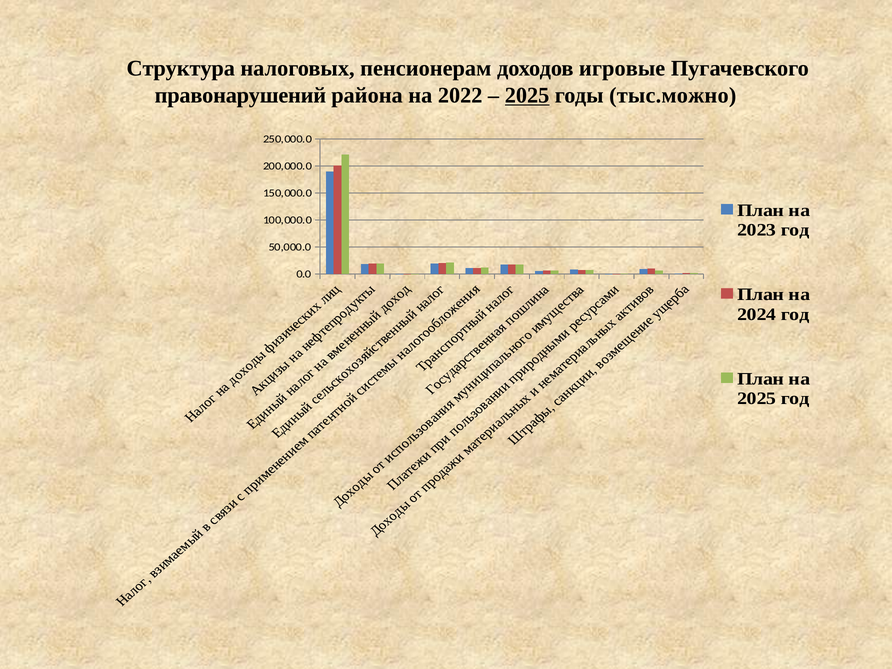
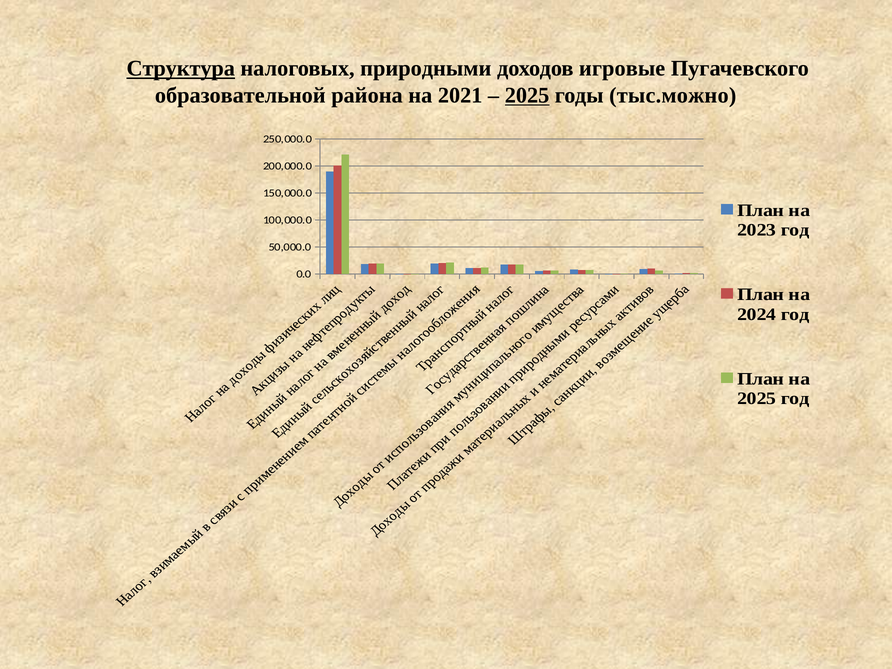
Структура underline: none -> present (181, 69)
пенсионерам: пенсионерам -> природными (426, 69)
правонарушений: правонарушений -> образовательной (240, 95)
2022: 2022 -> 2021 (460, 95)
